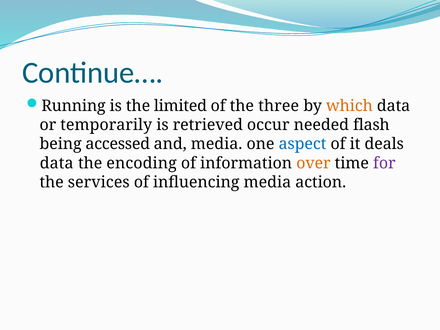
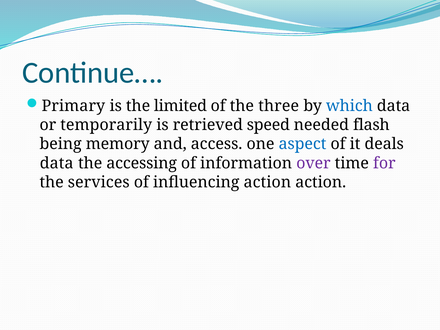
Running: Running -> Primary (73, 106)
which colour: orange -> blue (349, 106)
occur: occur -> speed (268, 125)
accessed: accessed -> memory (118, 144)
and media: media -> access (217, 144)
encoding: encoding -> accessing (142, 163)
over colour: orange -> purple (313, 163)
influencing media: media -> action (267, 182)
